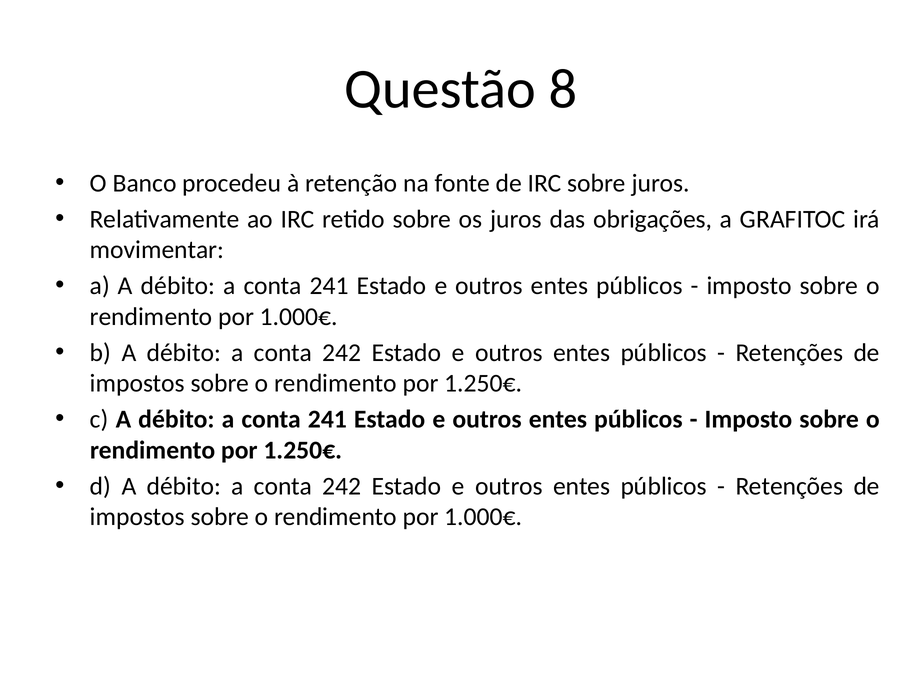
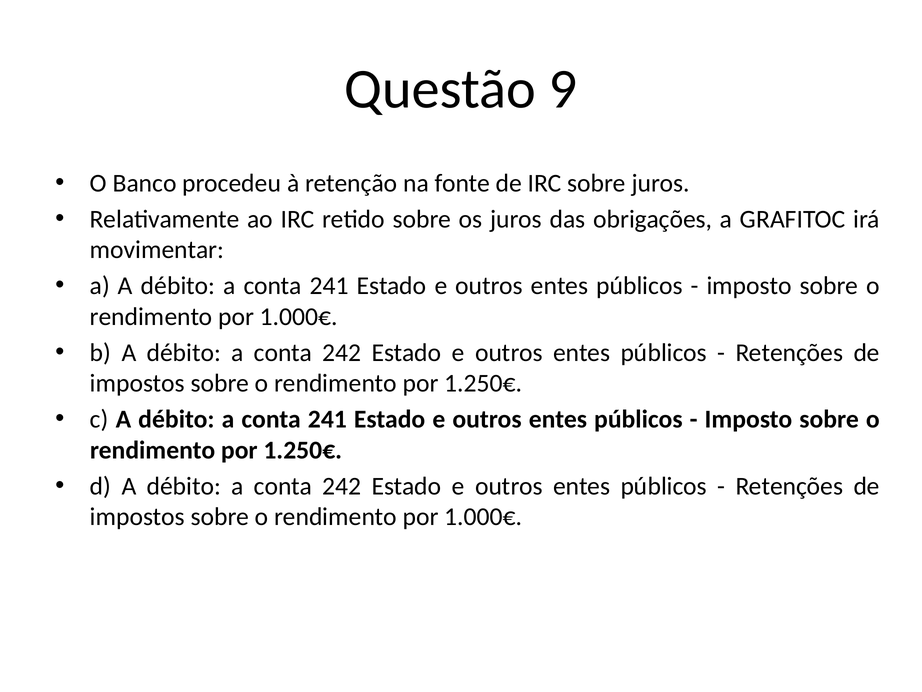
8: 8 -> 9 (563, 89)
